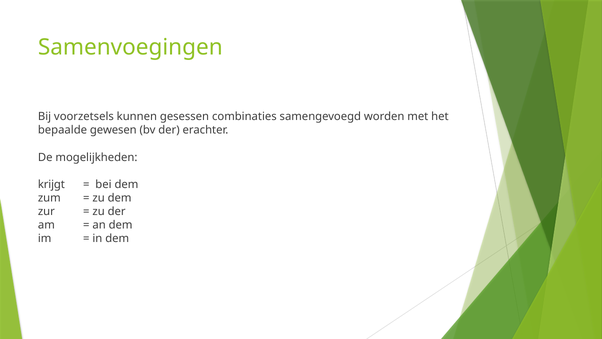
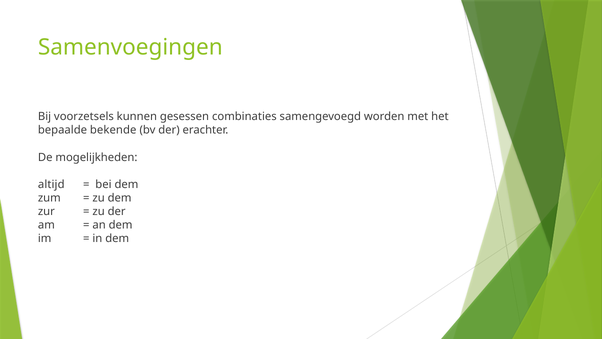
gewesen: gewesen -> bekende (113, 130)
krijgt: krijgt -> altijd (51, 184)
